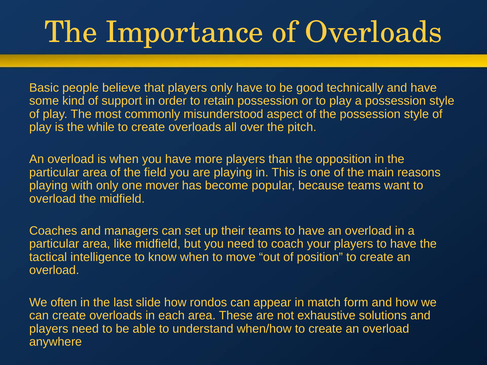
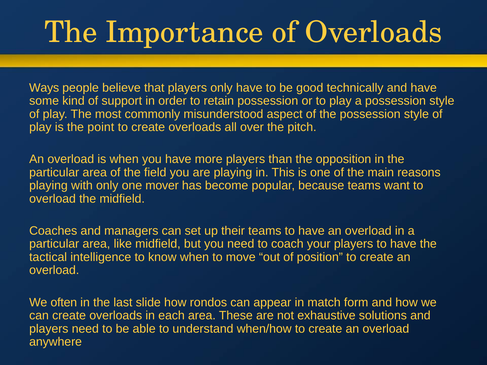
Basic: Basic -> Ways (44, 88)
while: while -> point (101, 127)
